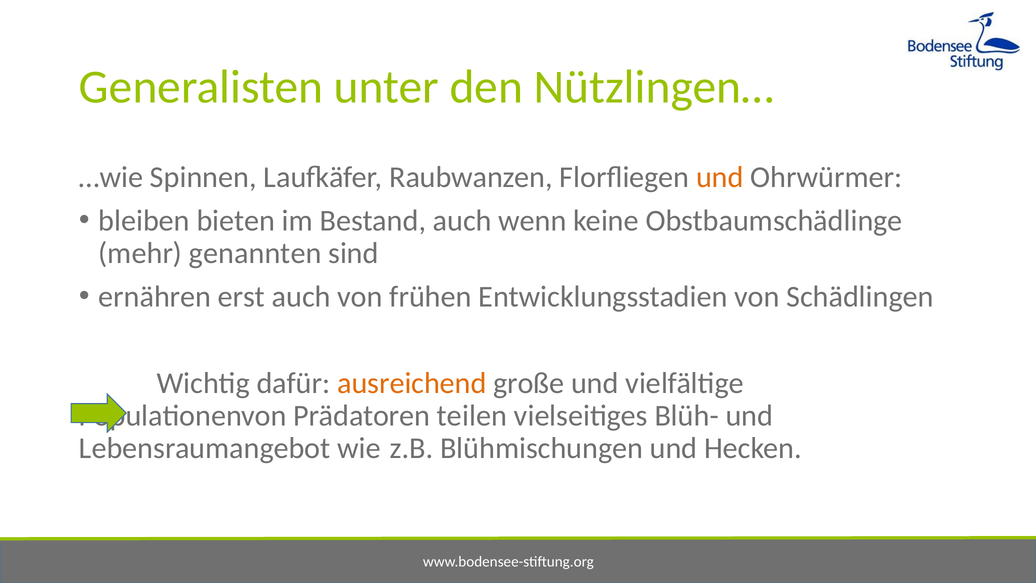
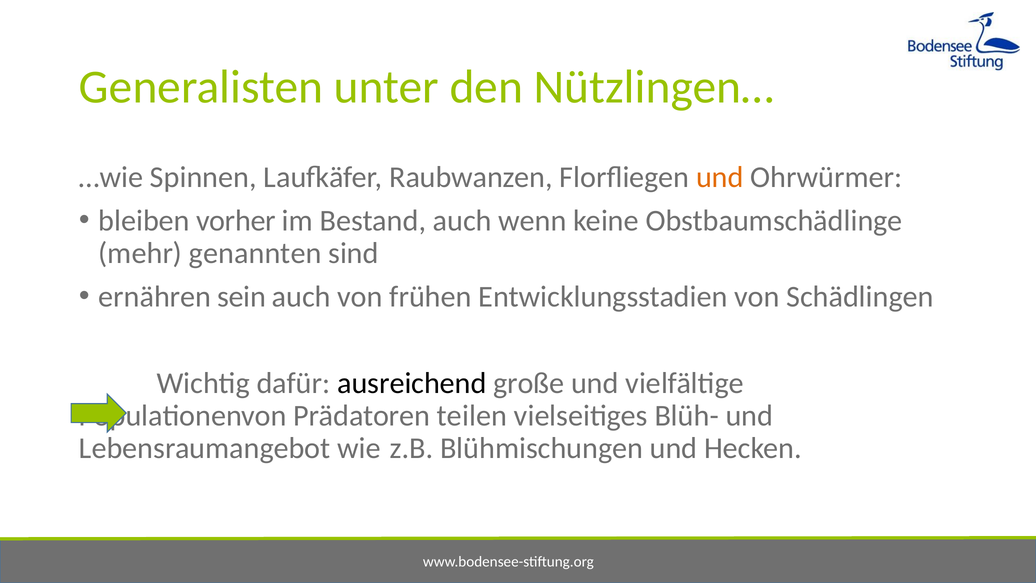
bieten: bieten -> vorher (236, 220)
erst: erst -> sein (242, 296)
ausreichend colour: orange -> black (412, 383)
